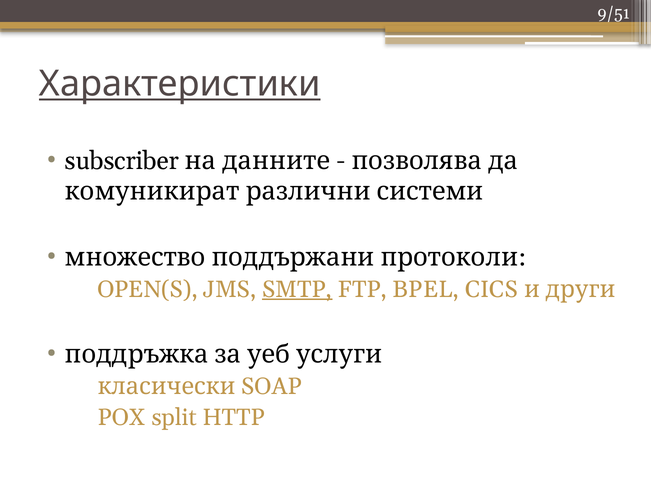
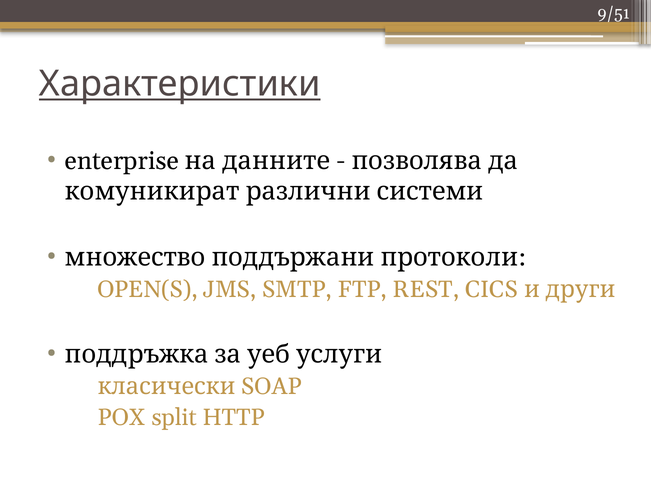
subscriber: subscriber -> enterprise (122, 161)
SMTP underline: present -> none (297, 289)
BPEL: BPEL -> REST (426, 289)
